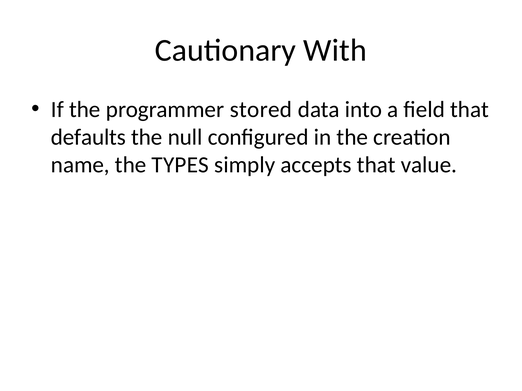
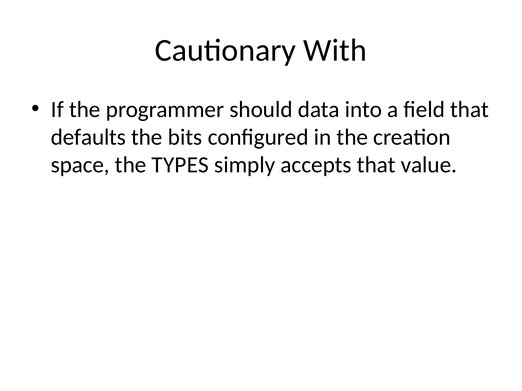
stored: stored -> should (261, 110)
null: null -> bits (185, 137)
name: name -> space (80, 165)
